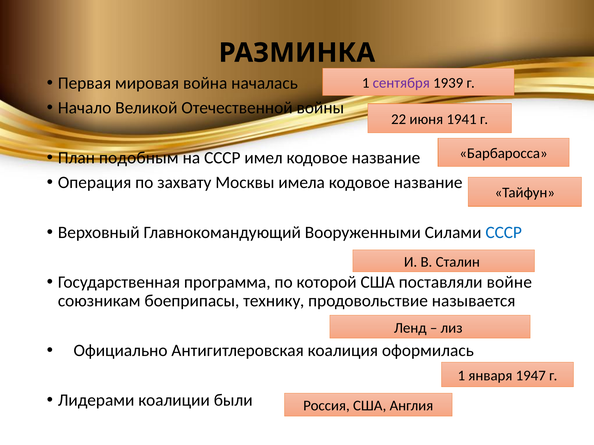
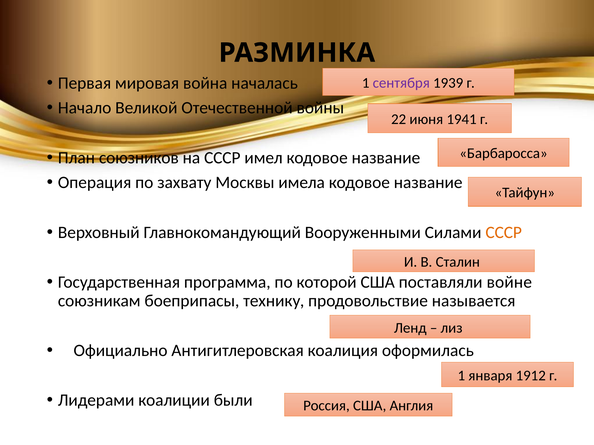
подобным: подобным -> союзников (139, 158)
СССР colour: blue -> orange (504, 233)
1947: 1947 -> 1912 (531, 376)
